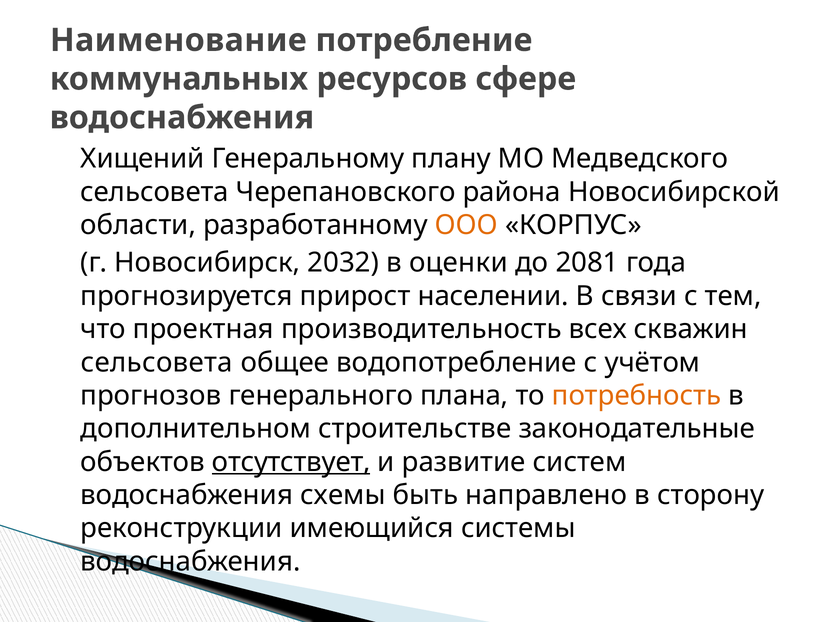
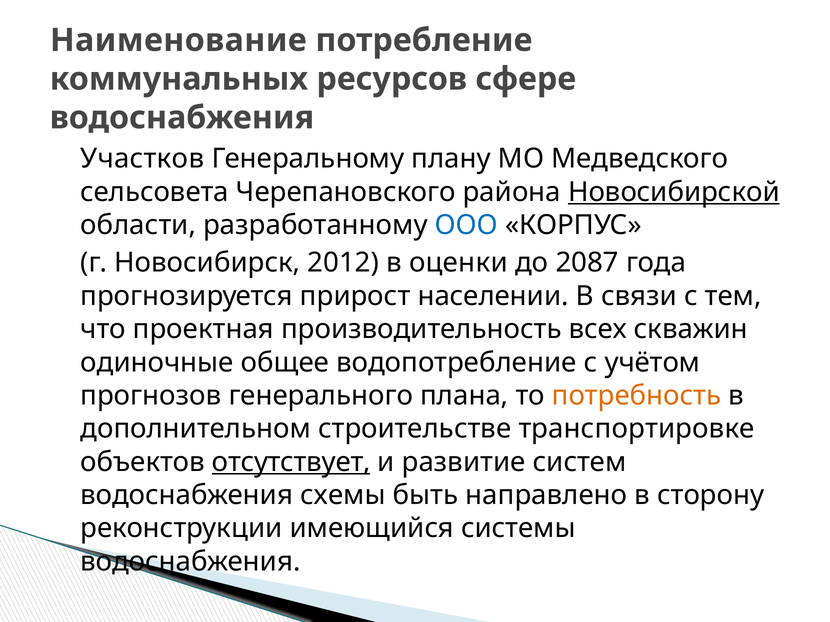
Хищений: Хищений -> Участков (142, 159)
Новосибирской underline: none -> present (674, 192)
ООО colour: orange -> blue (466, 225)
2032: 2032 -> 2012 (343, 263)
2081: 2081 -> 2087 (587, 263)
сельсовета: сельсовета -> одиночные (157, 363)
законодательные: законодательные -> транспортировке (637, 429)
